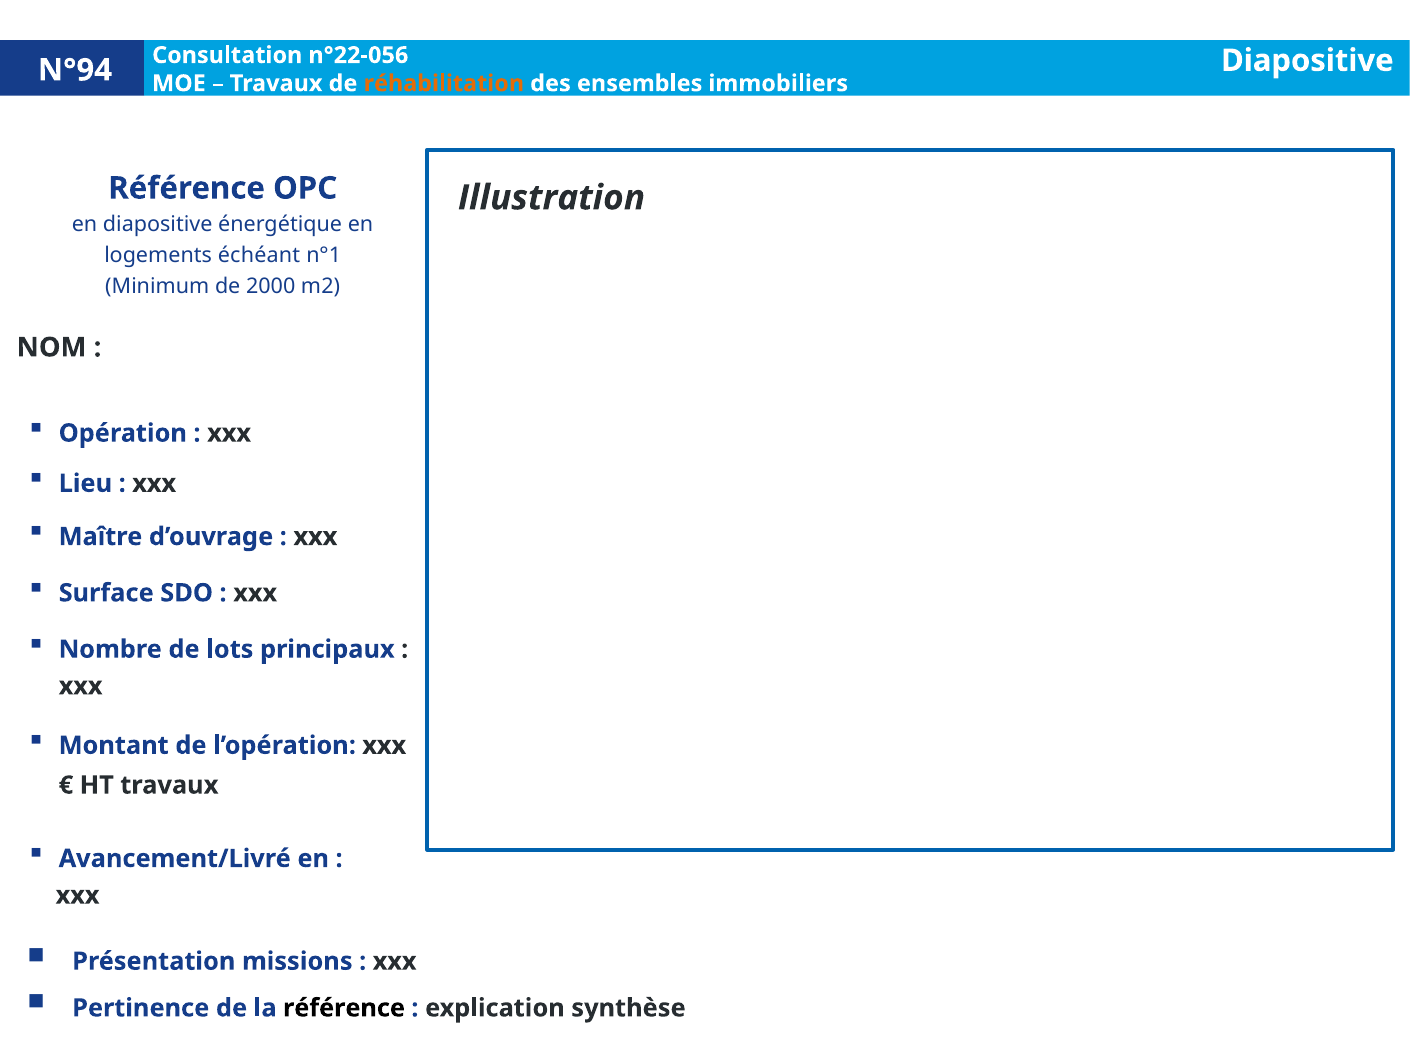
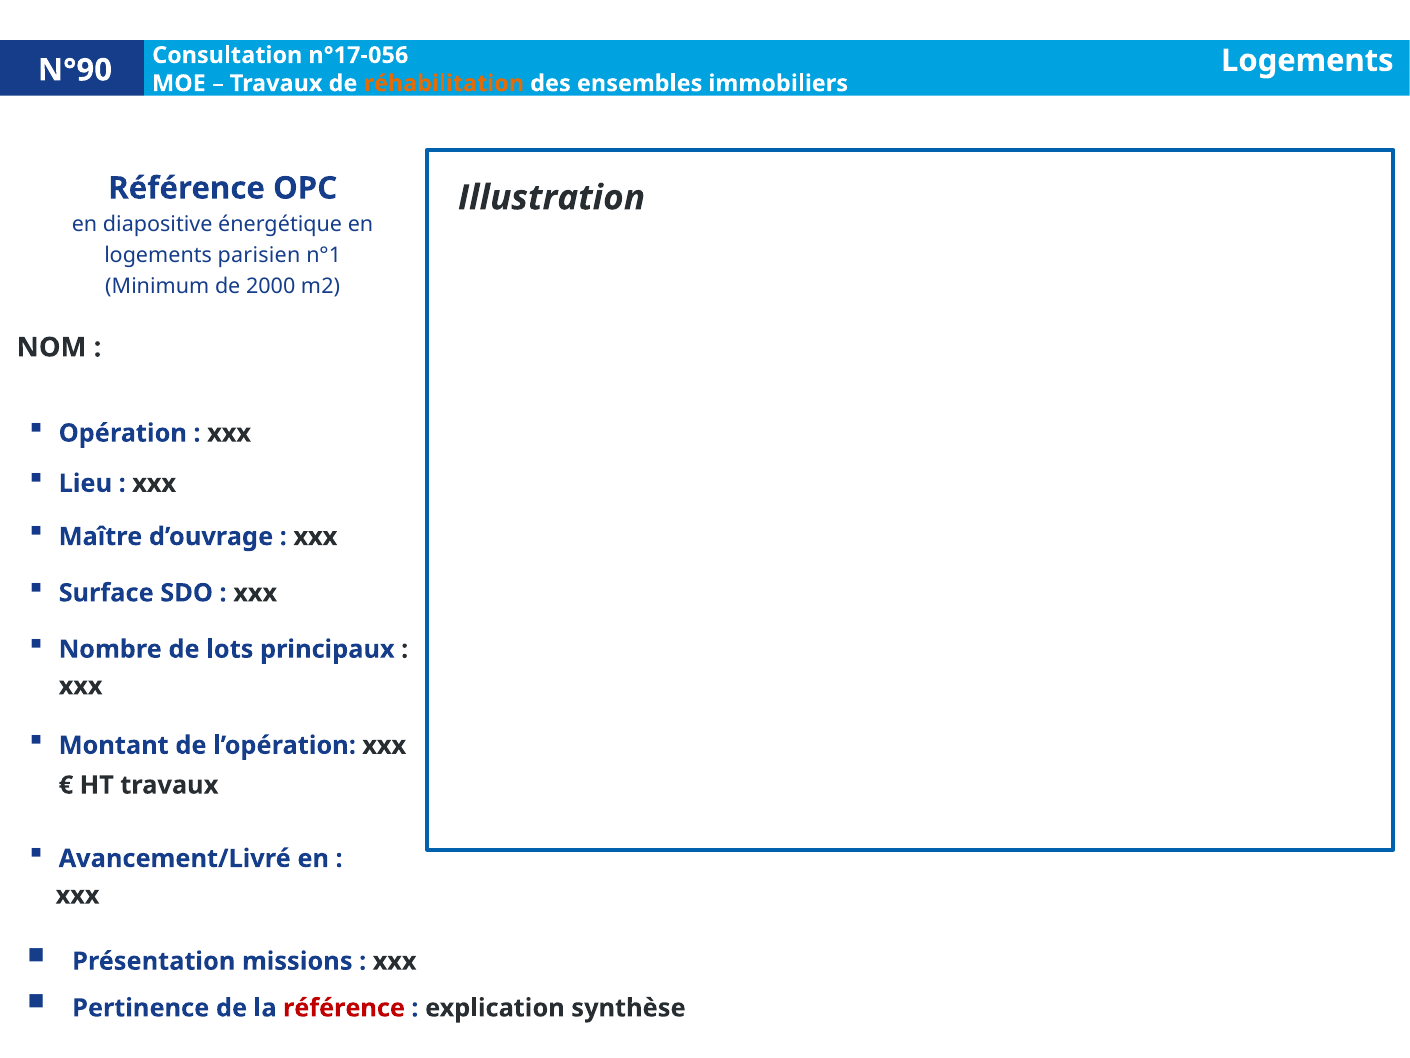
n°22-056: n°22-056 -> n°17-056 (358, 55)
Diapositive: Diapositive -> Logements (1307, 61)
N°94: N°94 -> N°90 (75, 70)
échéant: échéant -> parisien (259, 255)
référence colour: black -> red (344, 1008)
